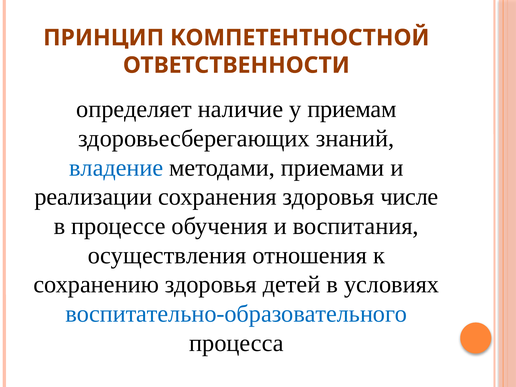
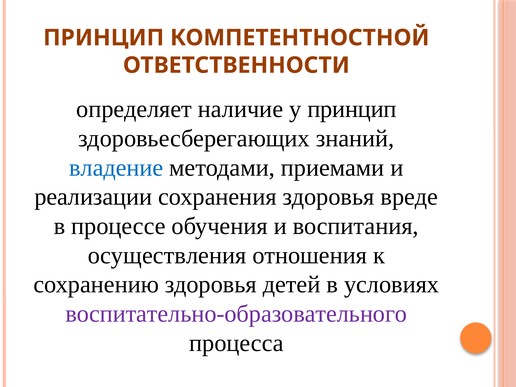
у приемам: приемам -> принцип (352, 109)
числе: числе -> вреде (409, 197)
воспитательно-образовательного colour: blue -> purple (236, 314)
